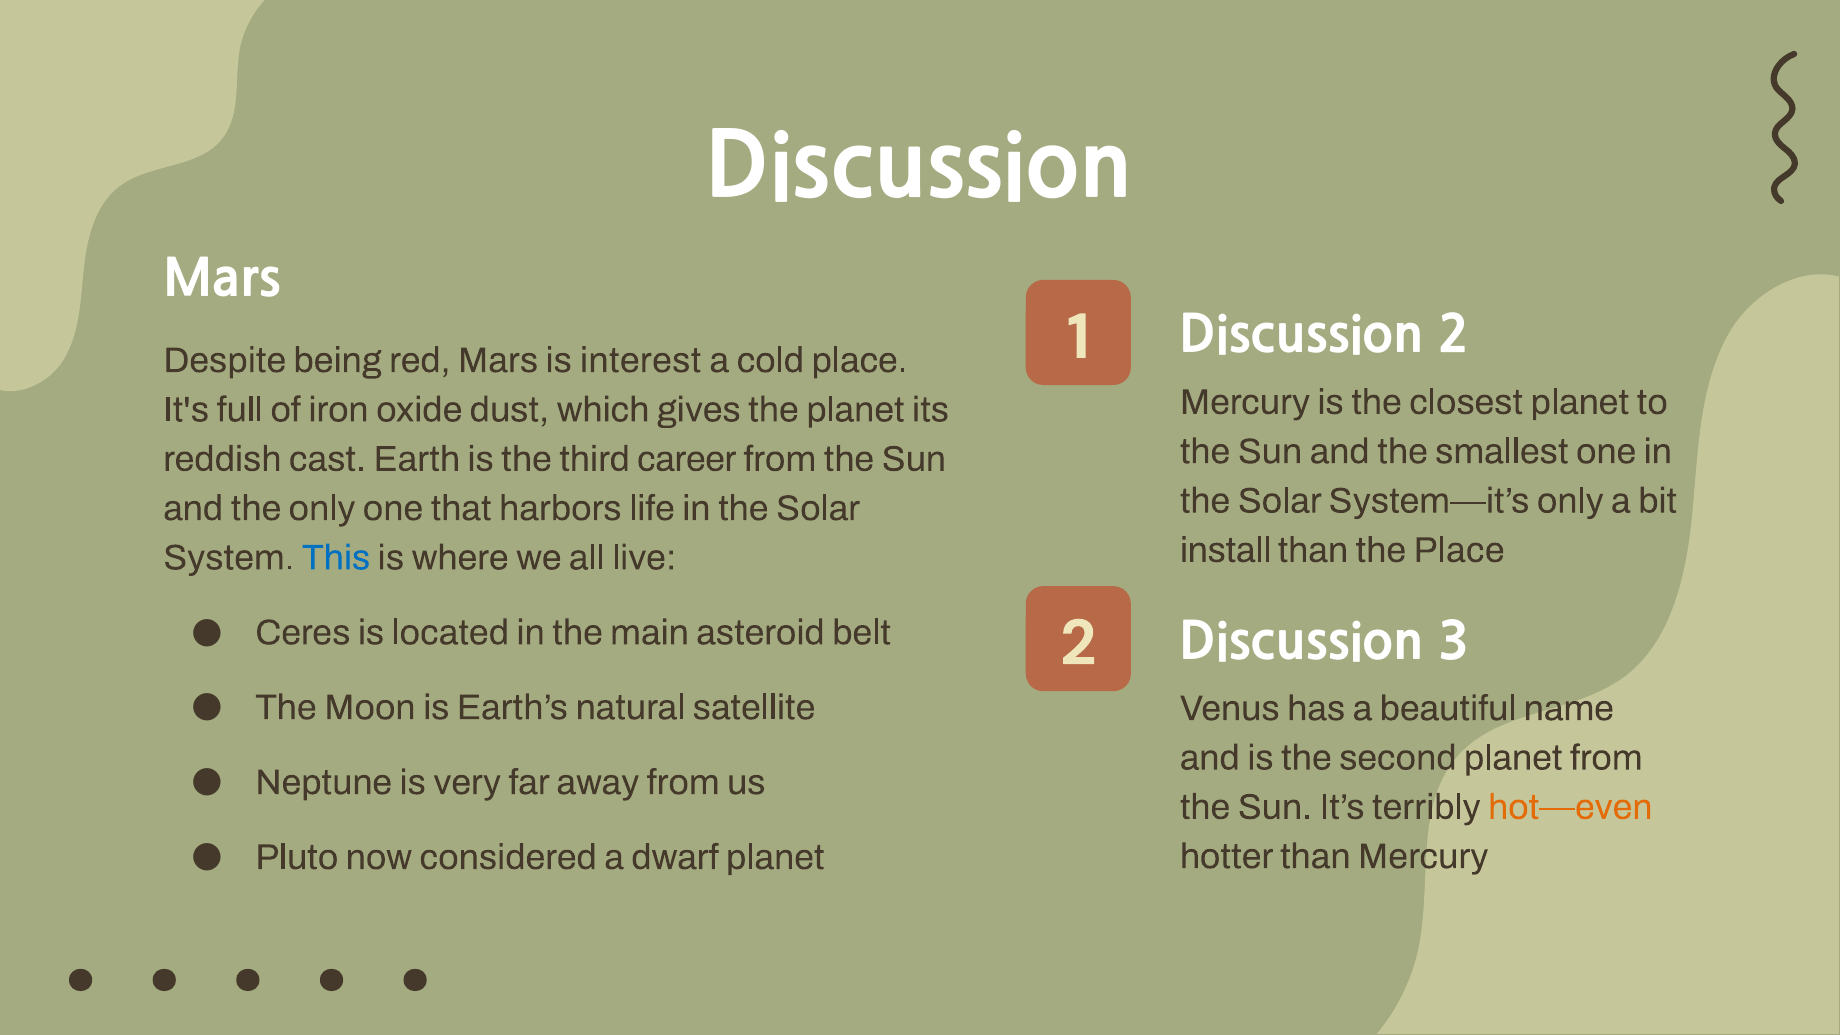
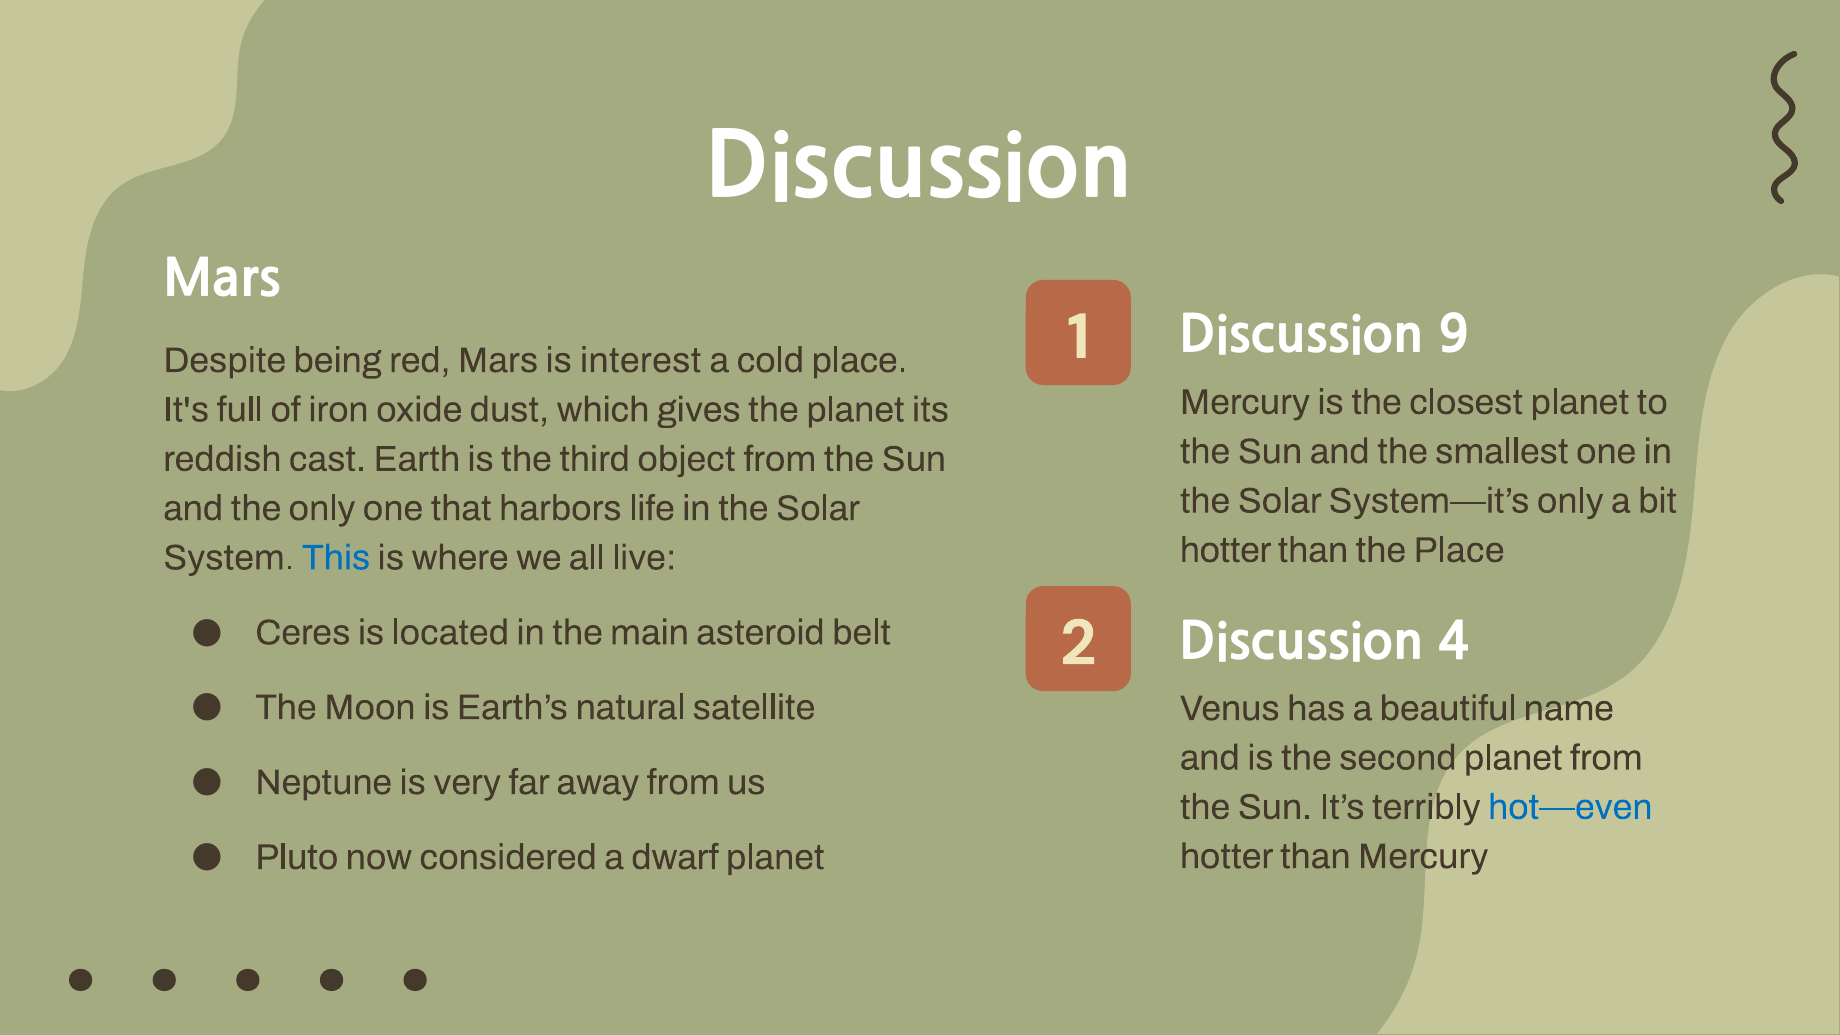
Discussion 2: 2 -> 9 (1454, 336)
career: career -> object (687, 459)
install: install -> hotter (1226, 550)
3: 3 -> 4 (1454, 642)
hot—even colour: orange -> blue (1570, 807)
